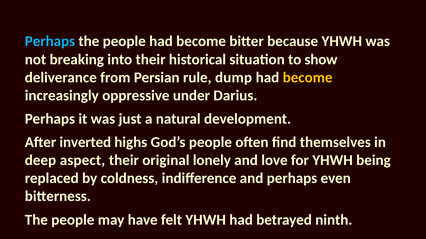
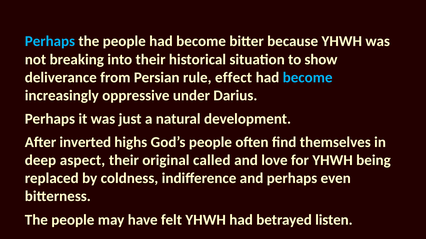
dump: dump -> effect (234, 78)
become colour: yellow -> light blue (308, 78)
lonely: lonely -> called (212, 161)
ninth: ninth -> listen (334, 220)
